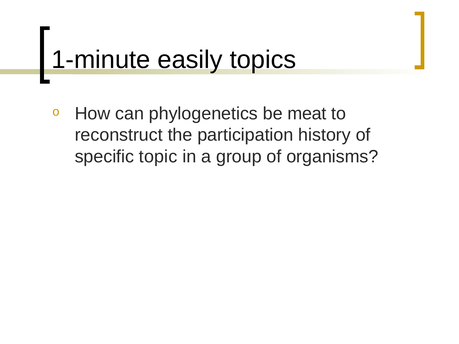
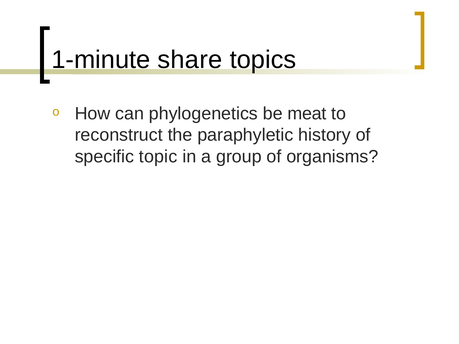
easily: easily -> share (190, 60)
participation: participation -> paraphyletic (245, 135)
